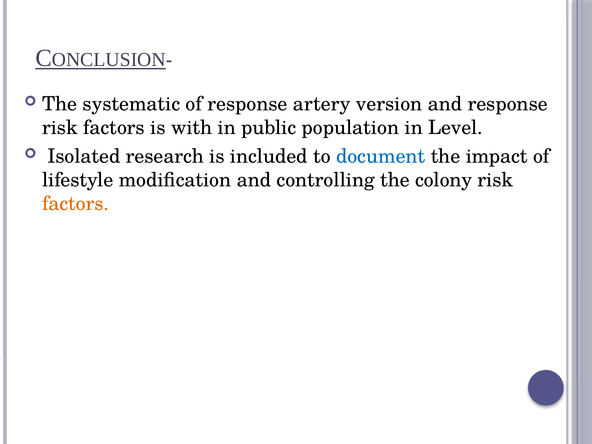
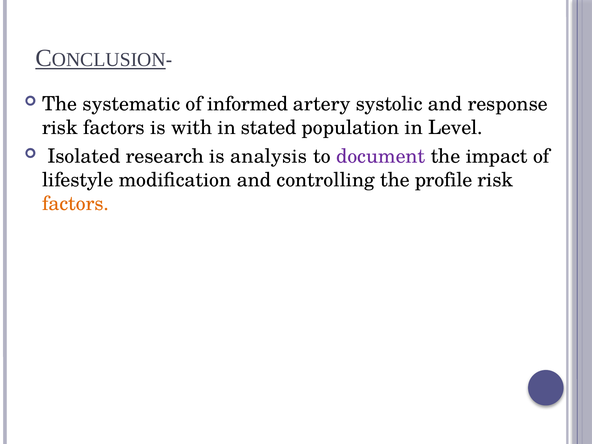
of response: response -> informed (248, 104)
version: version -> systolic (389, 104)
public: public -> stated (269, 128)
included: included -> analysis (269, 156)
document colour: blue -> purple (381, 156)
colony: colony -> profile (444, 180)
